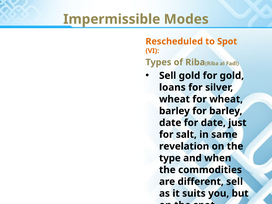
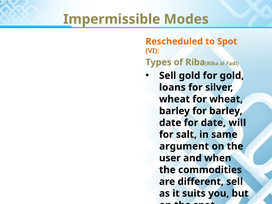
just: just -> will (237, 123)
revelation: revelation -> argument (184, 146)
type: type -> user (170, 158)
